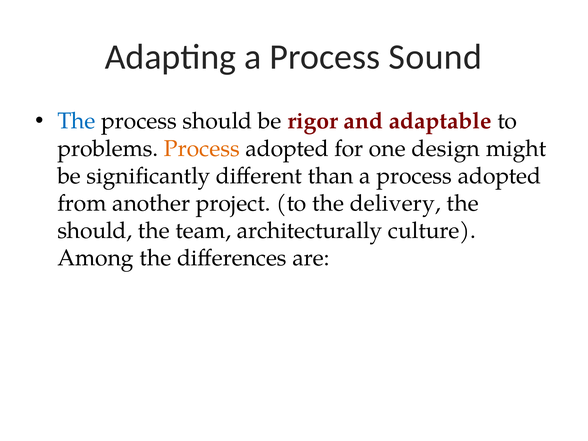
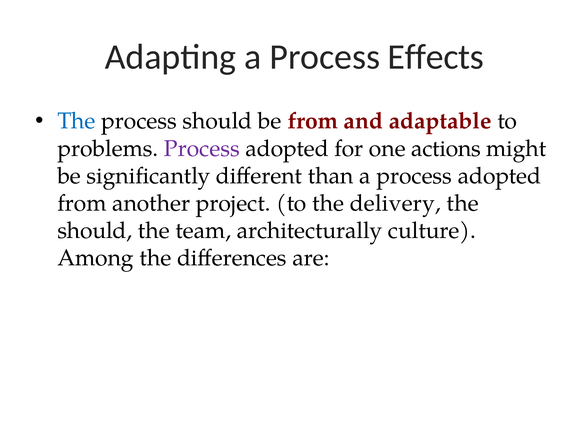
Sound: Sound -> Effects (436, 57)
be rigor: rigor -> from (313, 121)
Process colour: orange -> purple (202, 149)
design: design -> actions (446, 149)
